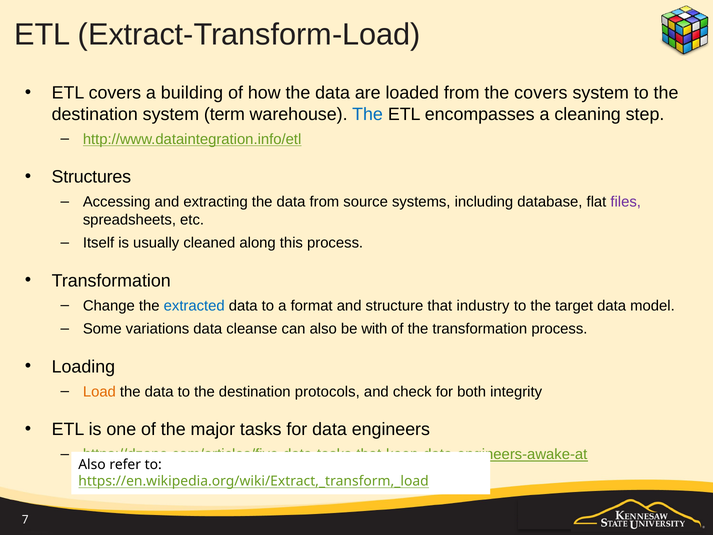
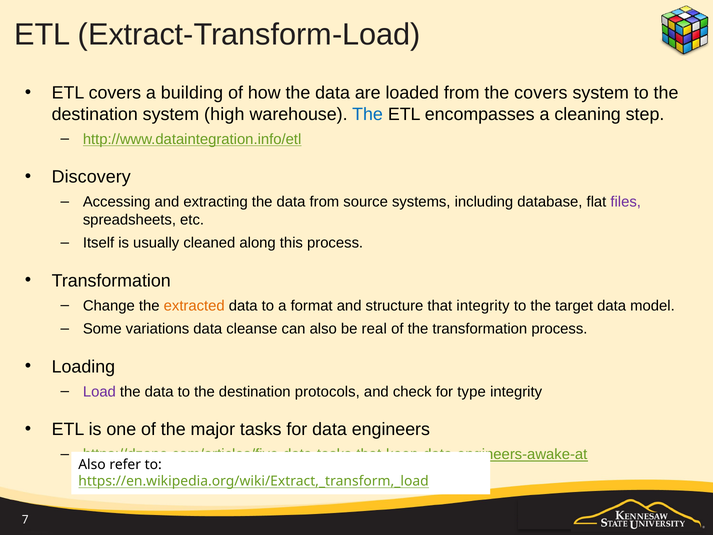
term: term -> high (224, 114)
Structures: Structures -> Discovery (91, 177)
extracted colour: blue -> orange (194, 306)
that industry: industry -> integrity (483, 306)
with: with -> real (374, 329)
Load colour: orange -> purple (99, 391)
both: both -> type (472, 391)
